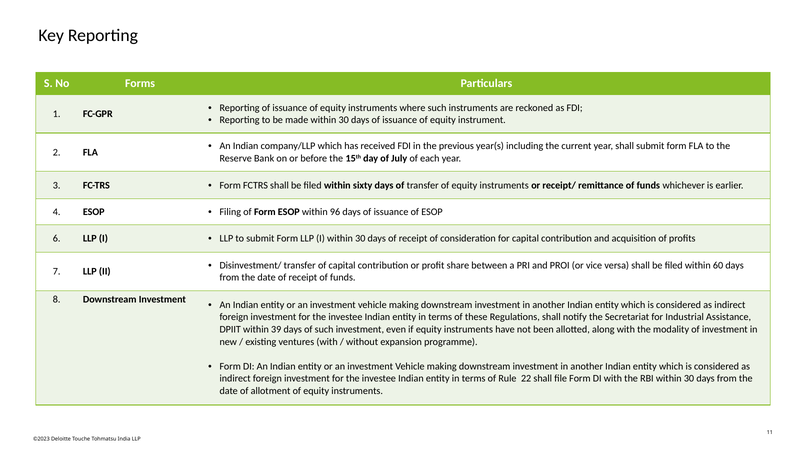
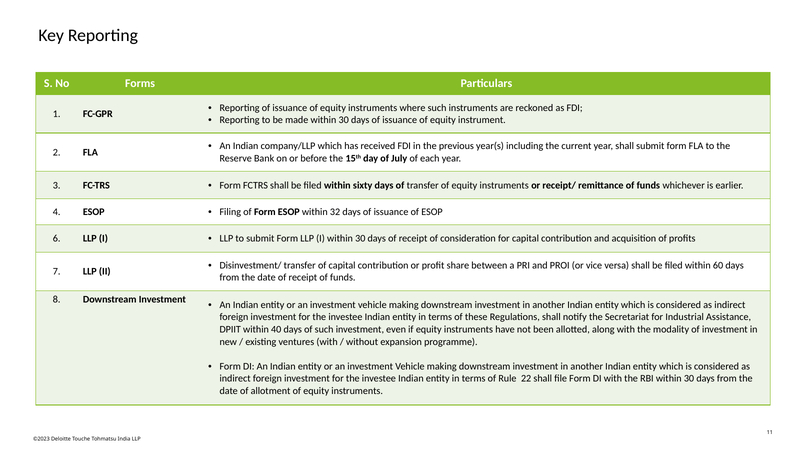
96: 96 -> 32 (335, 212)
39: 39 -> 40 (276, 329)
